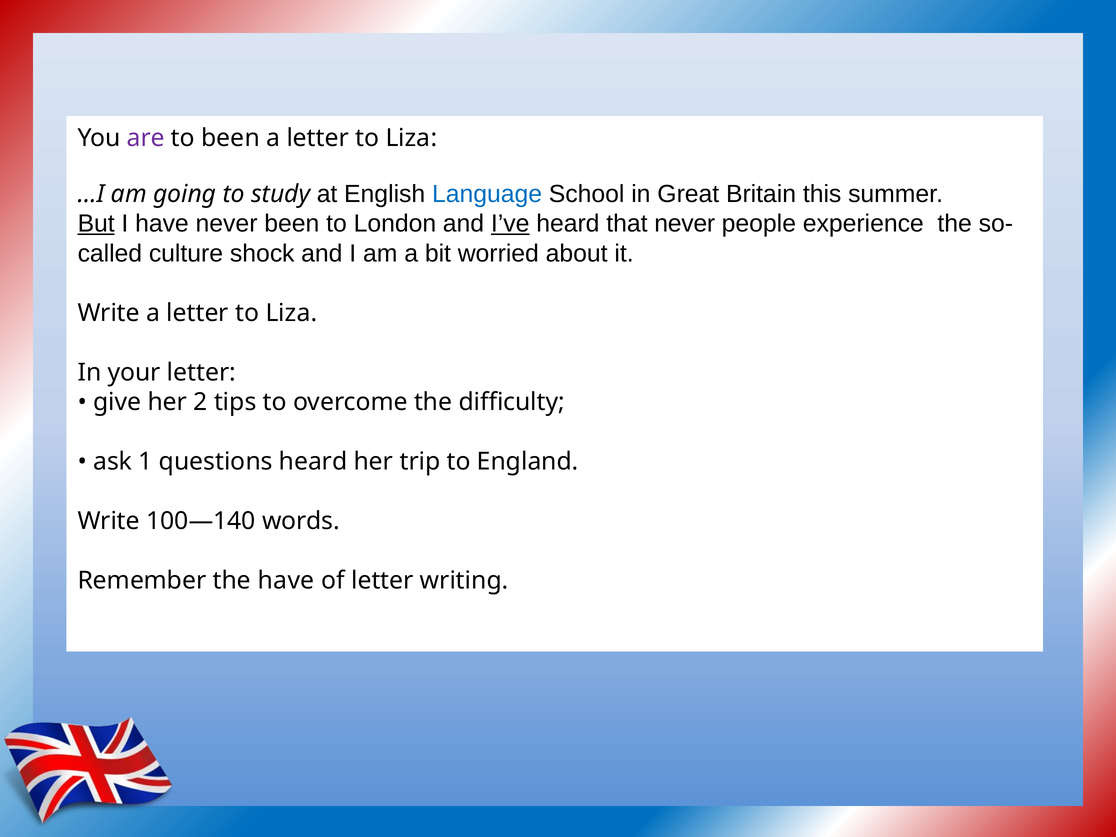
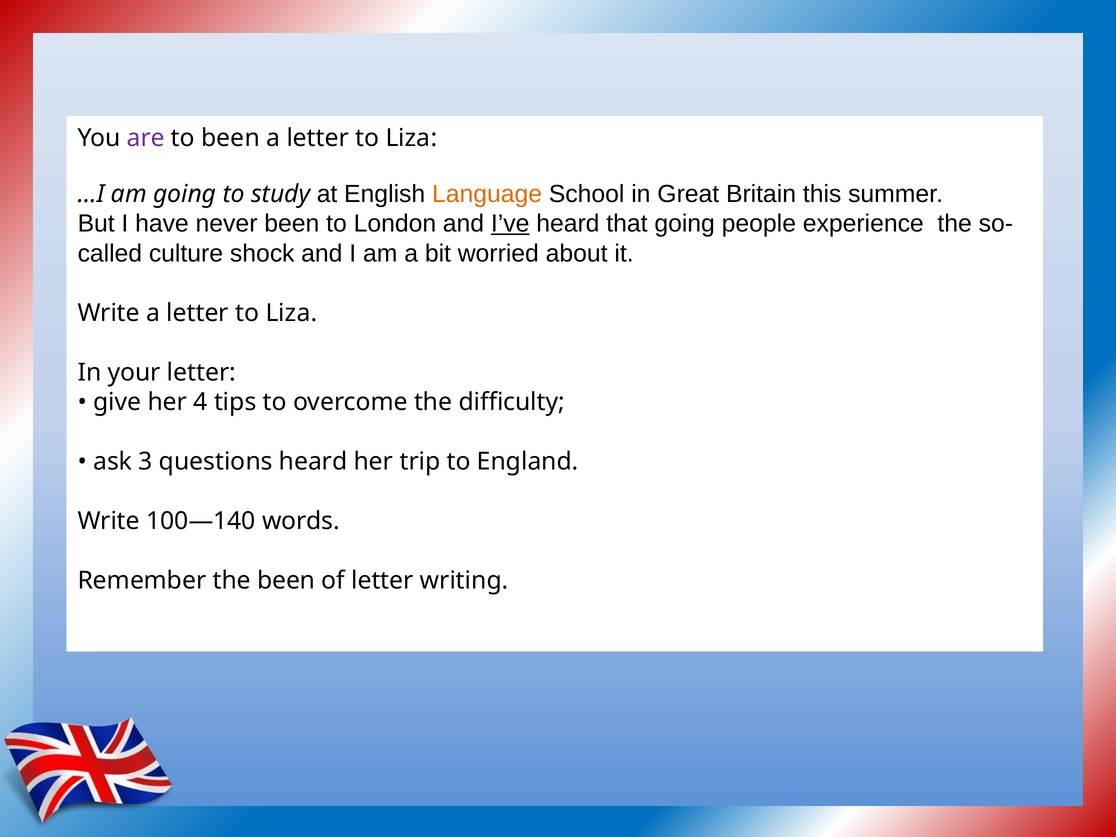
Language colour: blue -> orange (487, 194)
But underline: present -> none (96, 224)
that never: never -> going (685, 224)
2: 2 -> 4 (201, 402)
1: 1 -> 3 (146, 462)
the have: have -> been (286, 581)
